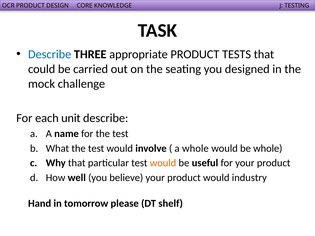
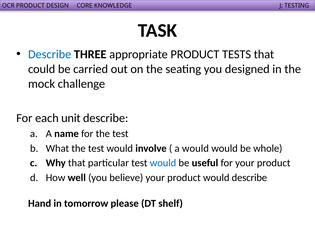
a whole: whole -> would (195, 148)
would colour: orange -> blue (163, 163)
would industry: industry -> describe (249, 178)
